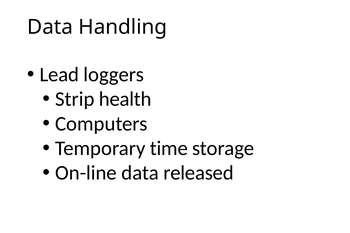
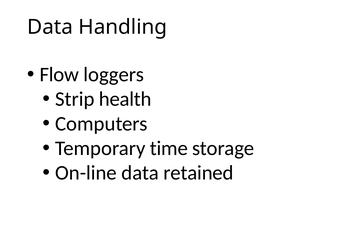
Lead: Lead -> Flow (59, 75)
released: released -> retained (198, 173)
